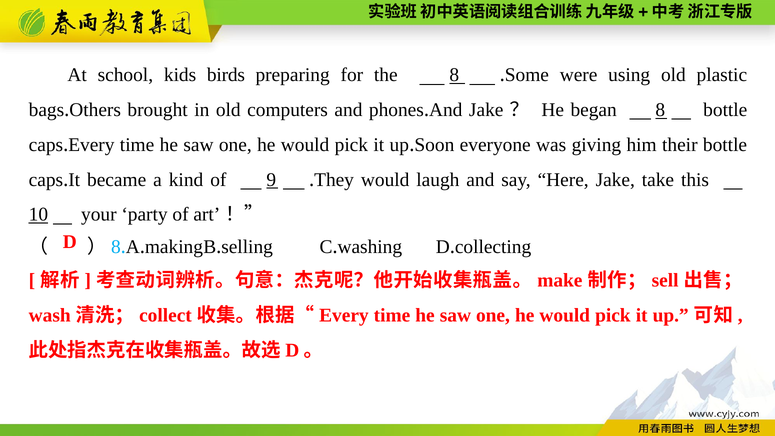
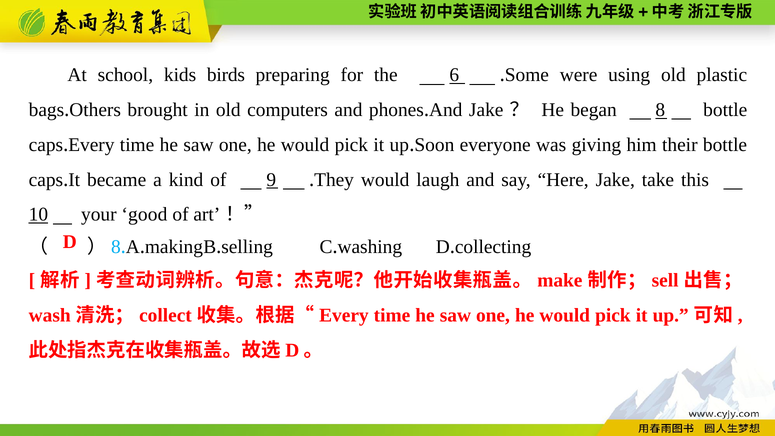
the 8: 8 -> 6 (454, 75)
party: party -> good (144, 214)
